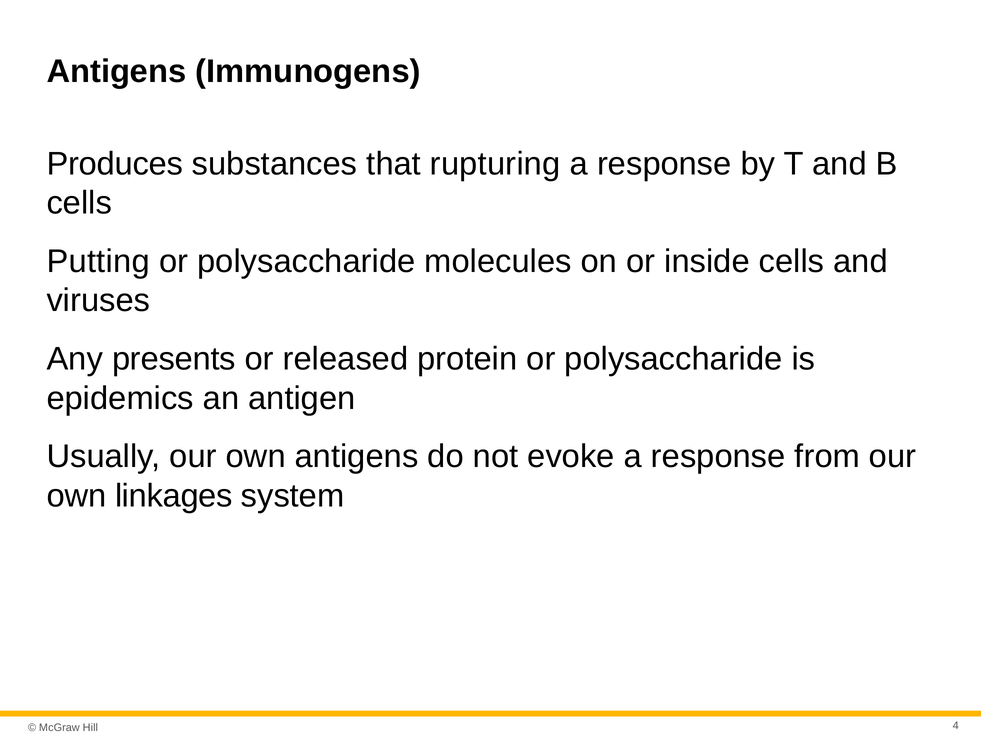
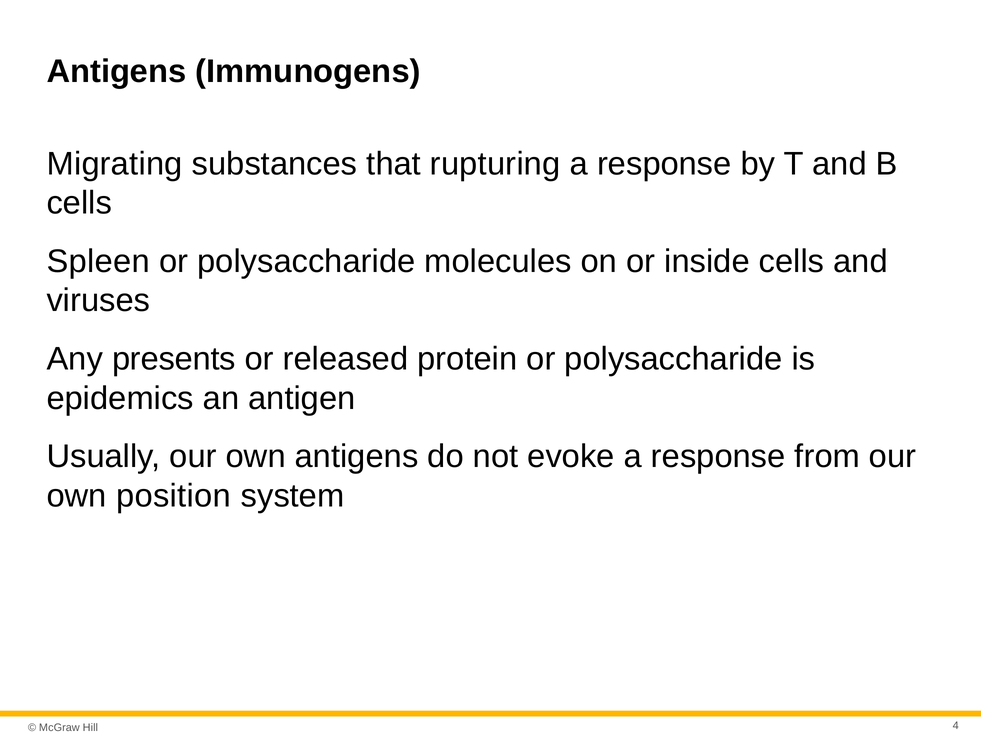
Produces: Produces -> Migrating (115, 164)
Putting: Putting -> Spleen (98, 261)
linkages: linkages -> position (174, 496)
